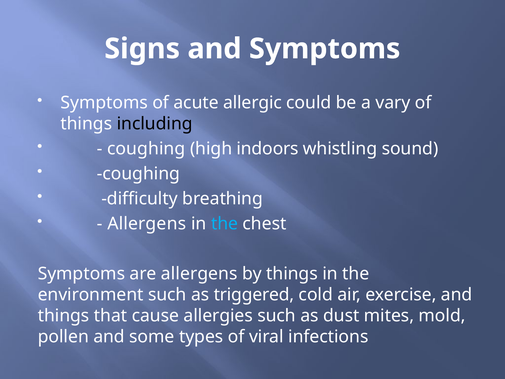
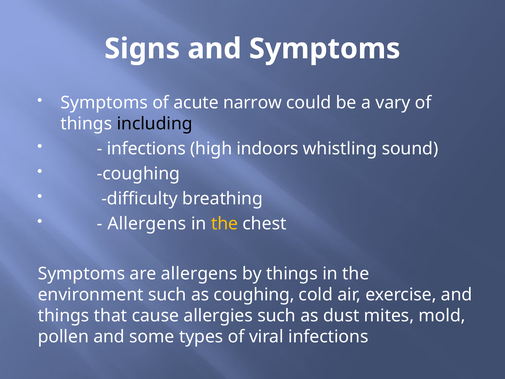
allergic: allergic -> narrow (253, 103)
coughing: coughing -> infections (146, 149)
the colour: light blue -> yellow (225, 224)
as triggered: triggered -> coughing (254, 295)
